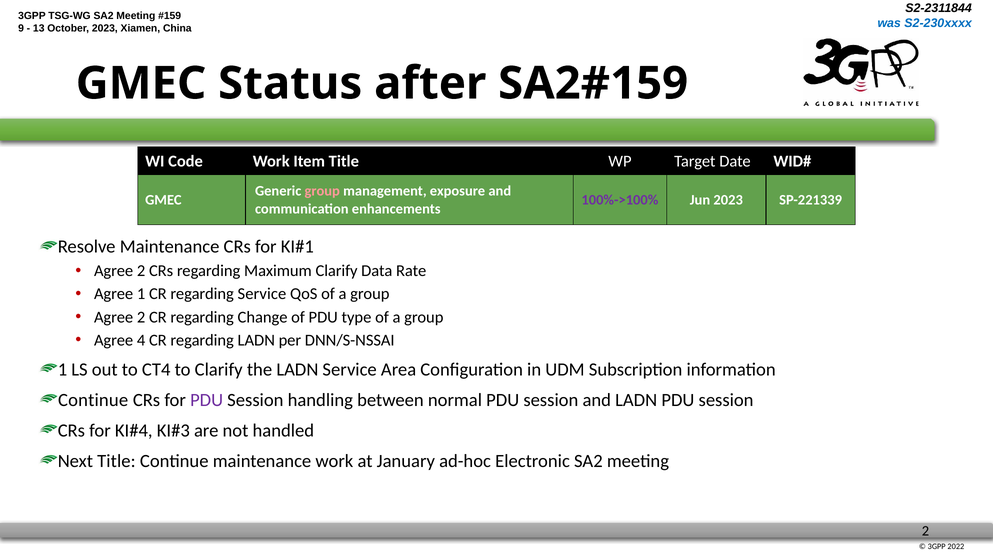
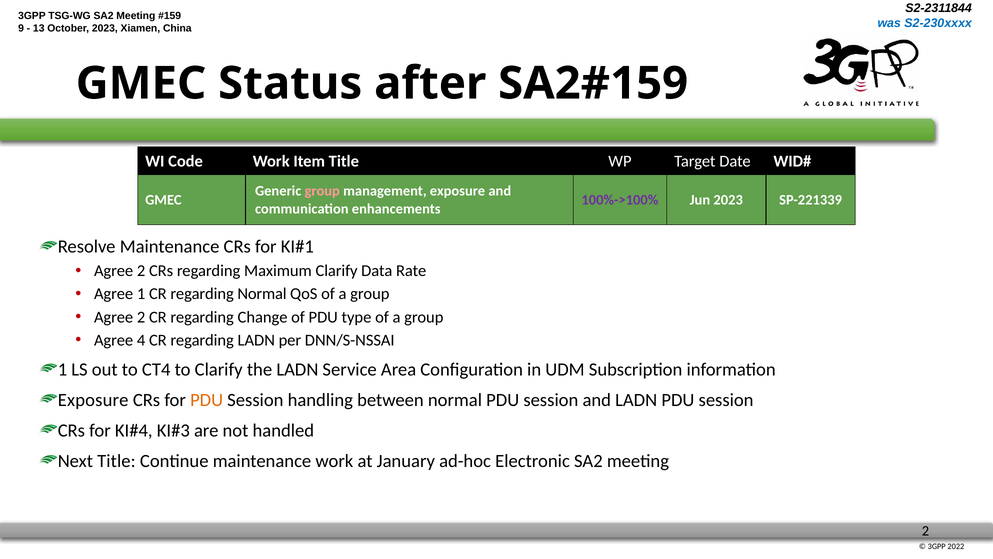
regarding Service: Service -> Normal (262, 294)
Continue: Continue -> Exposure (93, 400)
PDU colour: purple -> orange (207, 400)
